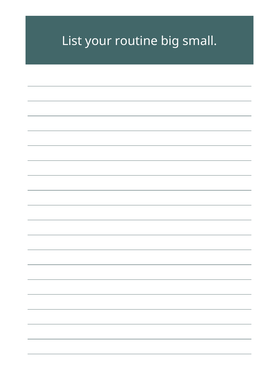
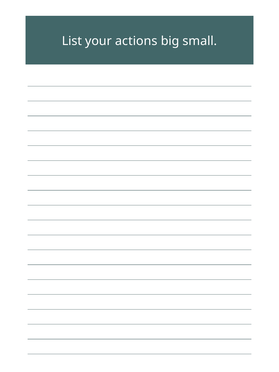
routine: routine -> actions (136, 41)
